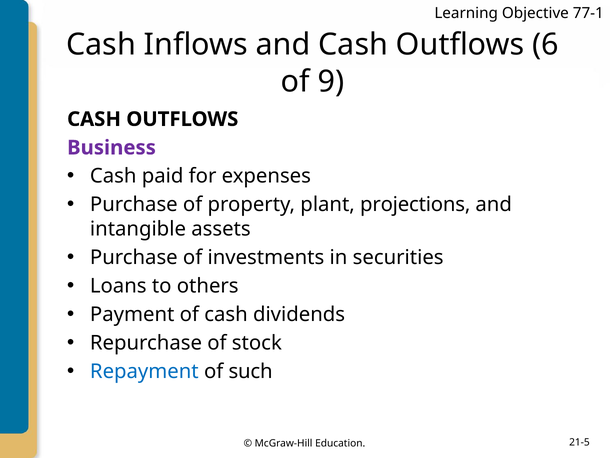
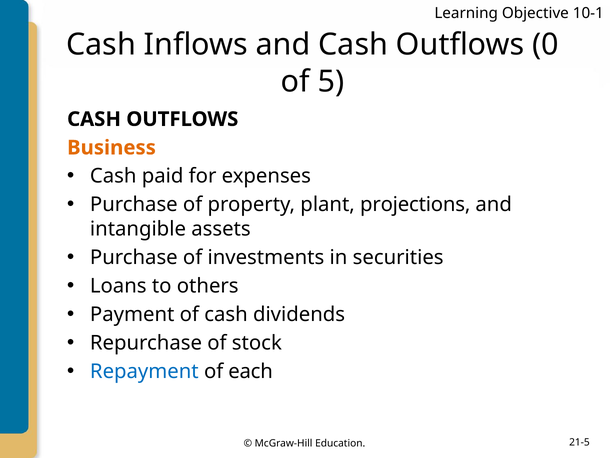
77-1: 77-1 -> 10-1 (588, 13)
6: 6 -> 0 (546, 45)
9: 9 -> 5 (331, 81)
Business colour: purple -> orange (111, 148)
such: such -> each (251, 371)
